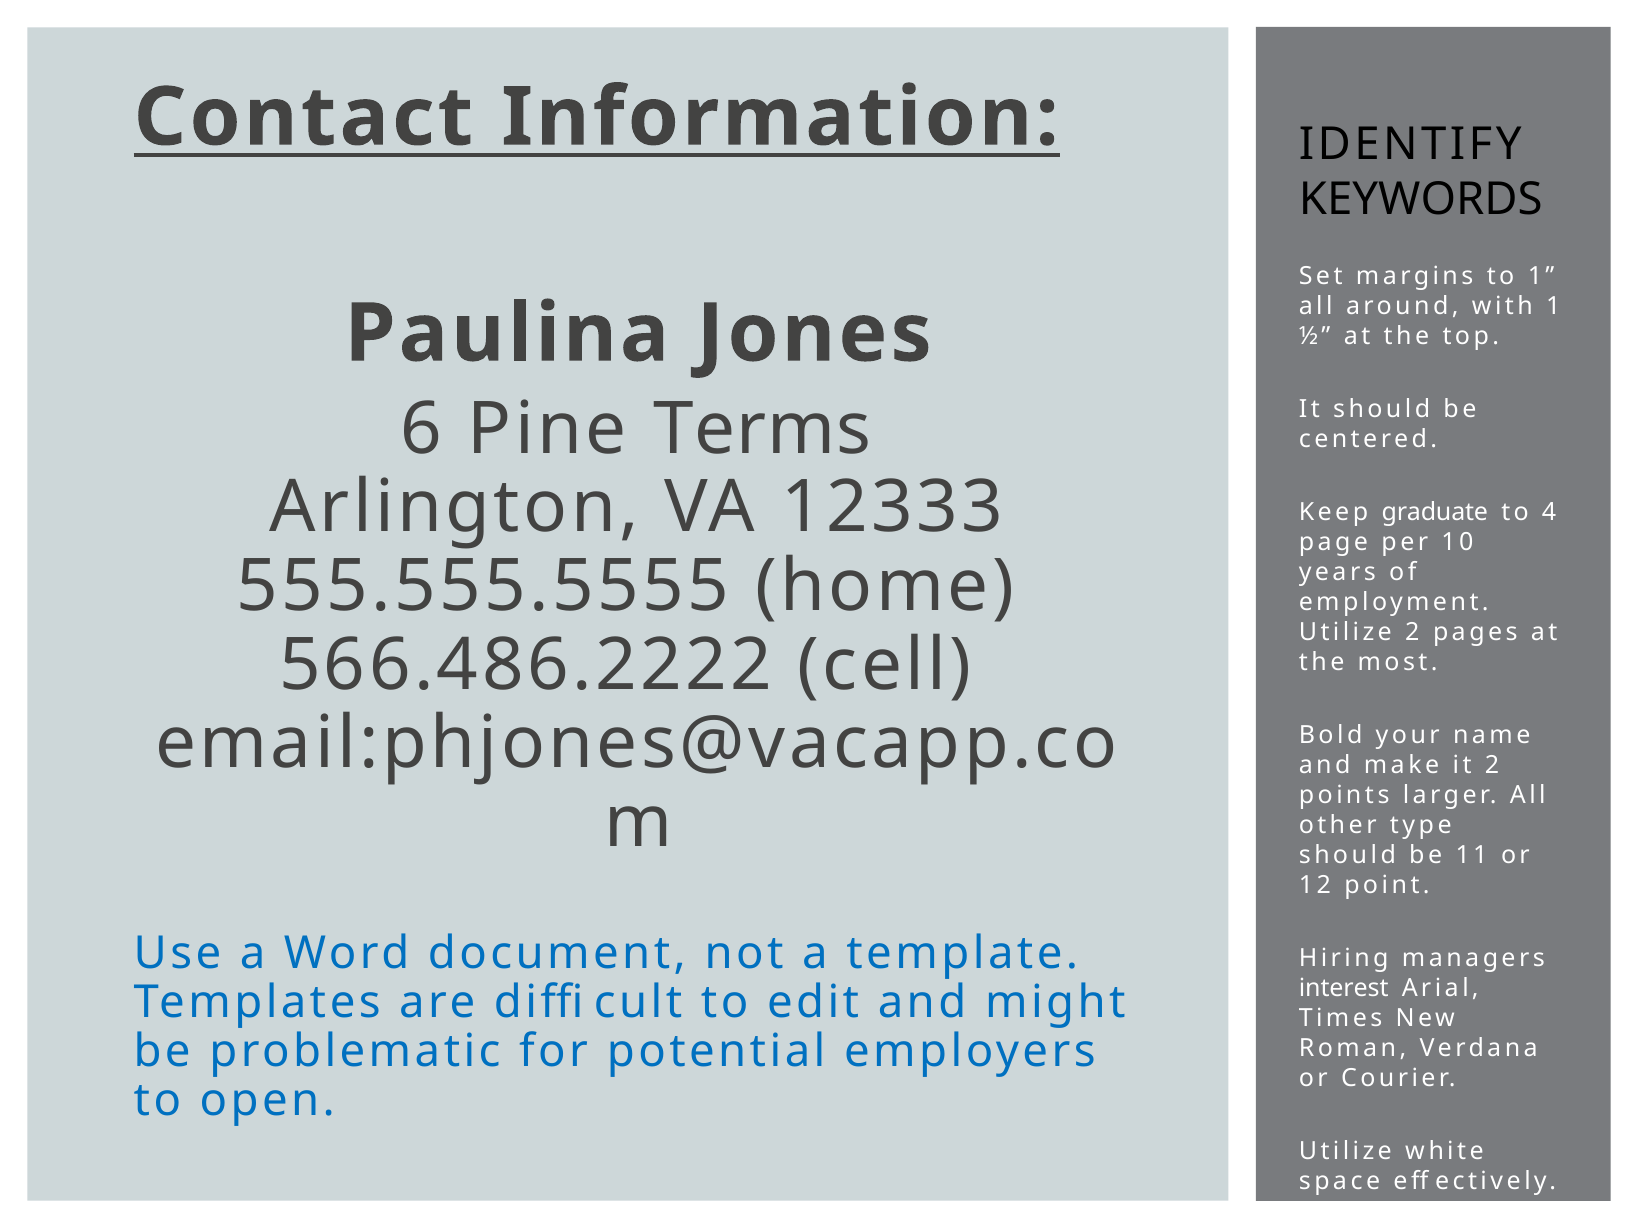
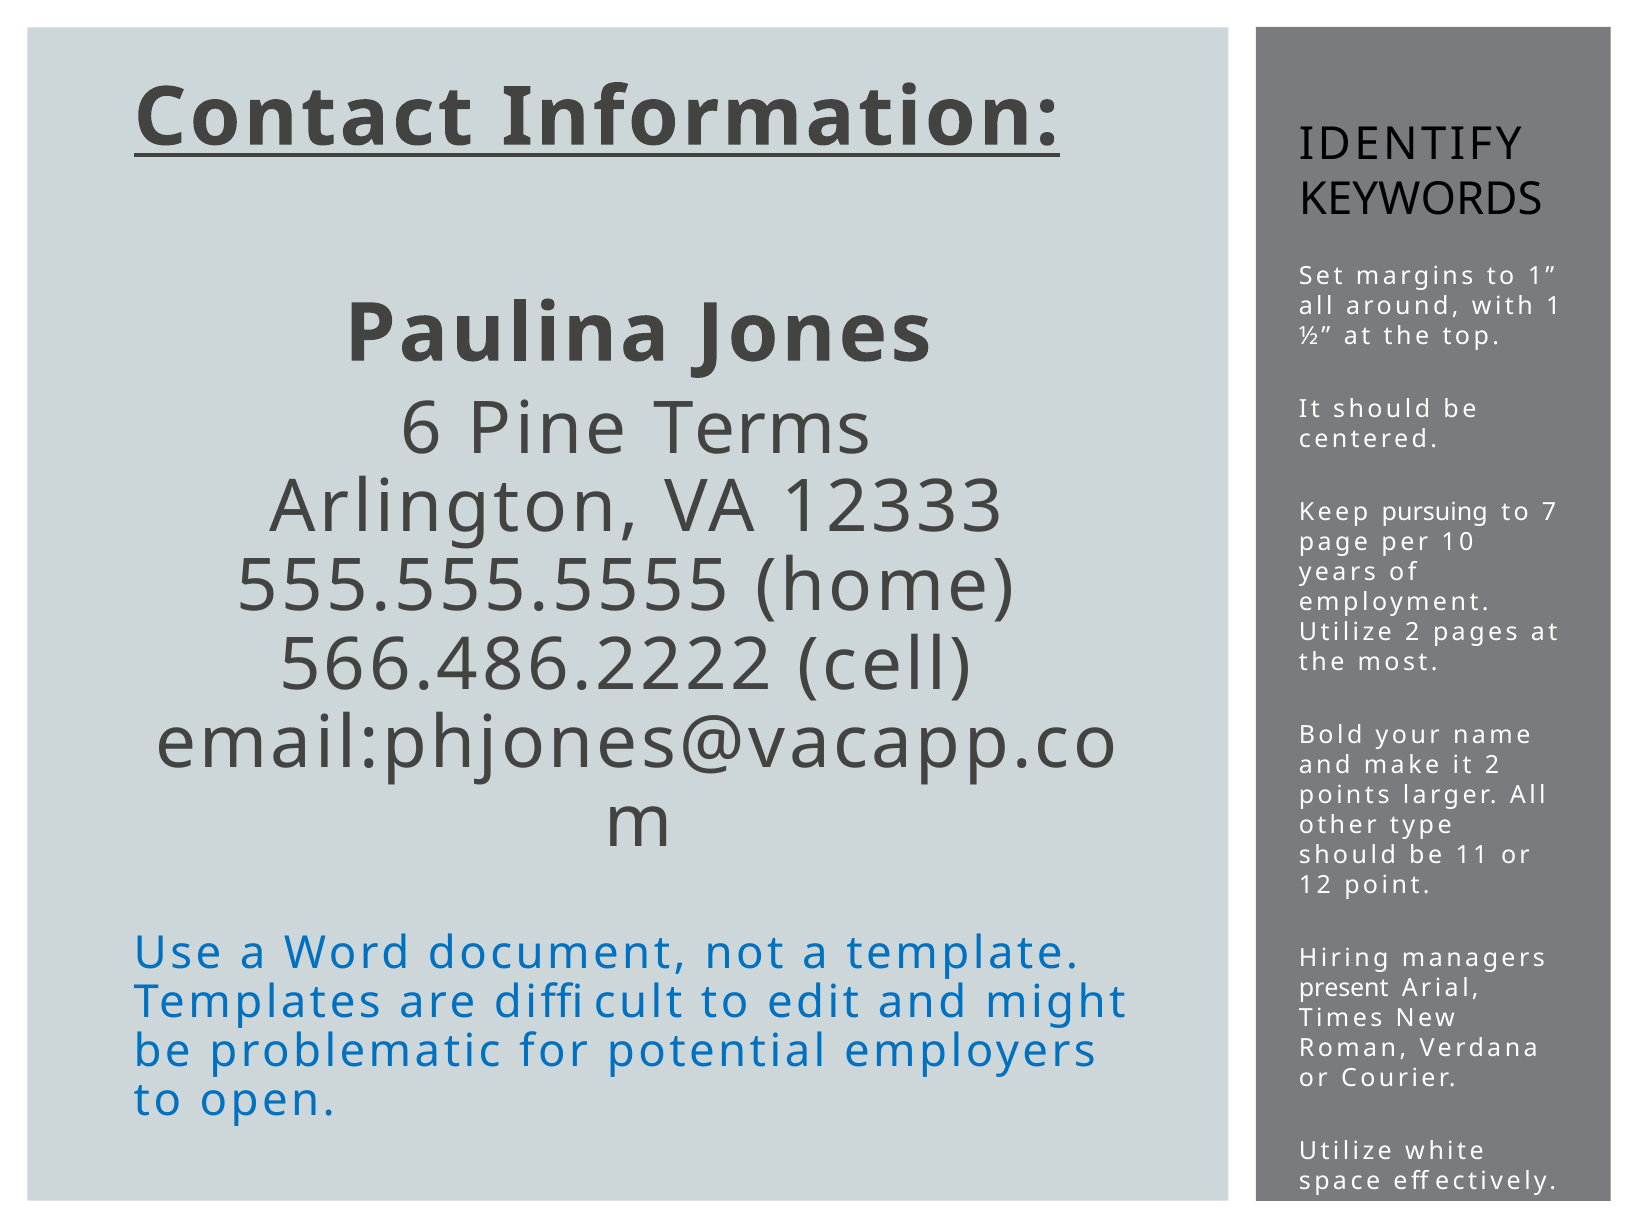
graduate: graduate -> pursuing (1435, 512)
4: 4 -> 7 (1549, 512)
interest: interest -> present (1344, 988)
